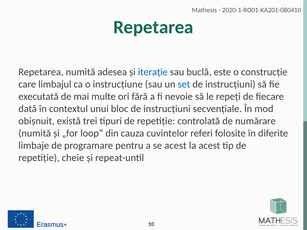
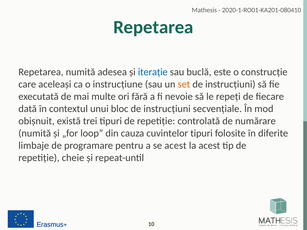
limbajul: limbajul -> aceleași (55, 84)
set colour: blue -> orange (184, 84)
cuvintelor referi: referi -> tipuri (202, 133)
